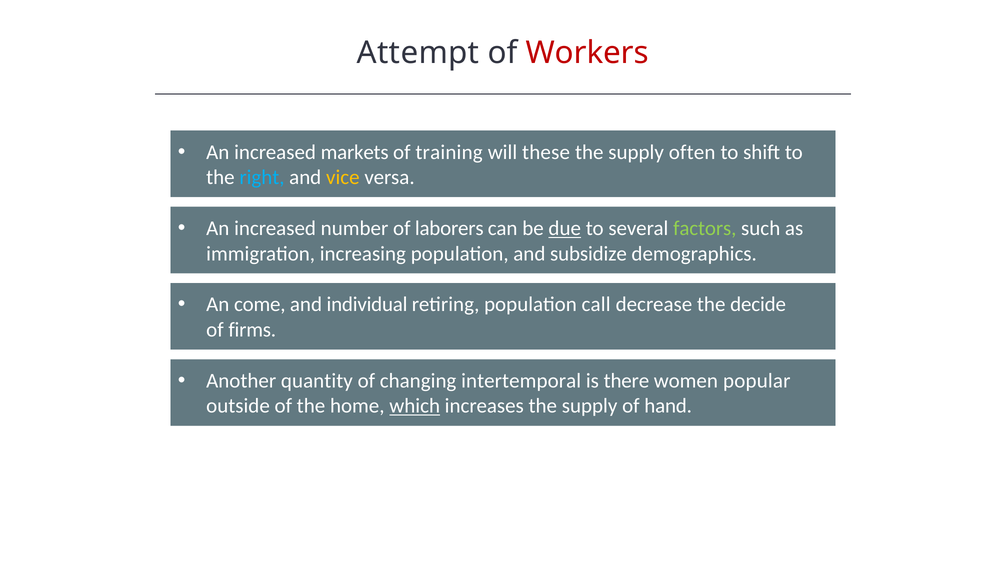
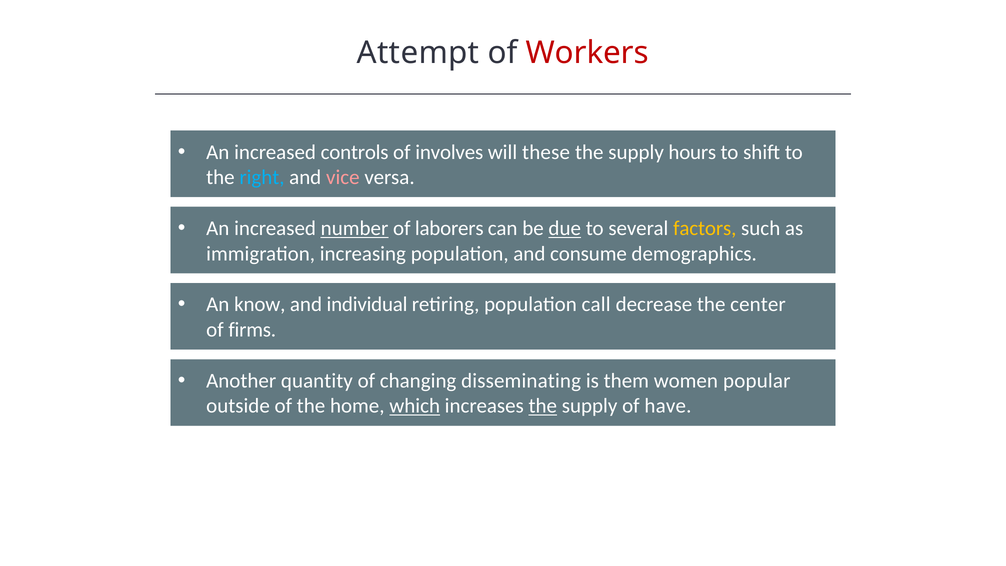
markets: markets -> controls (355, 152)
training: training -> involves (449, 152)
often: often -> hours (692, 152)
vice colour: yellow -> pink (343, 177)
number underline: none -> present (355, 229)
factors colour: light green -> yellow (705, 229)
subsidize: subsidize -> consume (588, 254)
come: come -> know (260, 304)
decide: decide -> center (758, 304)
intertemporal: intertemporal -> disseminating (521, 381)
there: there -> them (626, 381)
the underline: none -> present (543, 406)
hand: hand -> have (668, 406)
